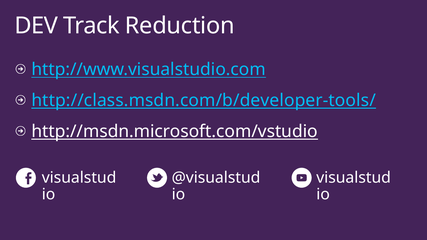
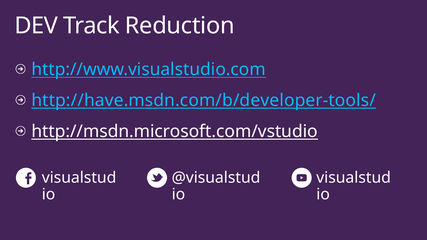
http://class.msdn.com/b/developer-tools/: http://class.msdn.com/b/developer-tools/ -> http://have.msdn.com/b/developer-tools/ (204, 100)
